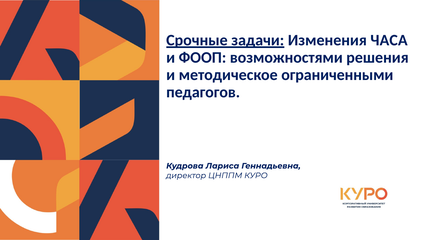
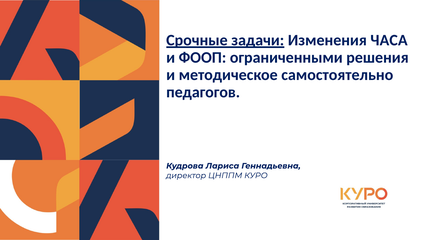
возможностями: возможностями -> ограниченными (286, 58)
ограниченными: ограниченными -> самостоятельно (337, 75)
